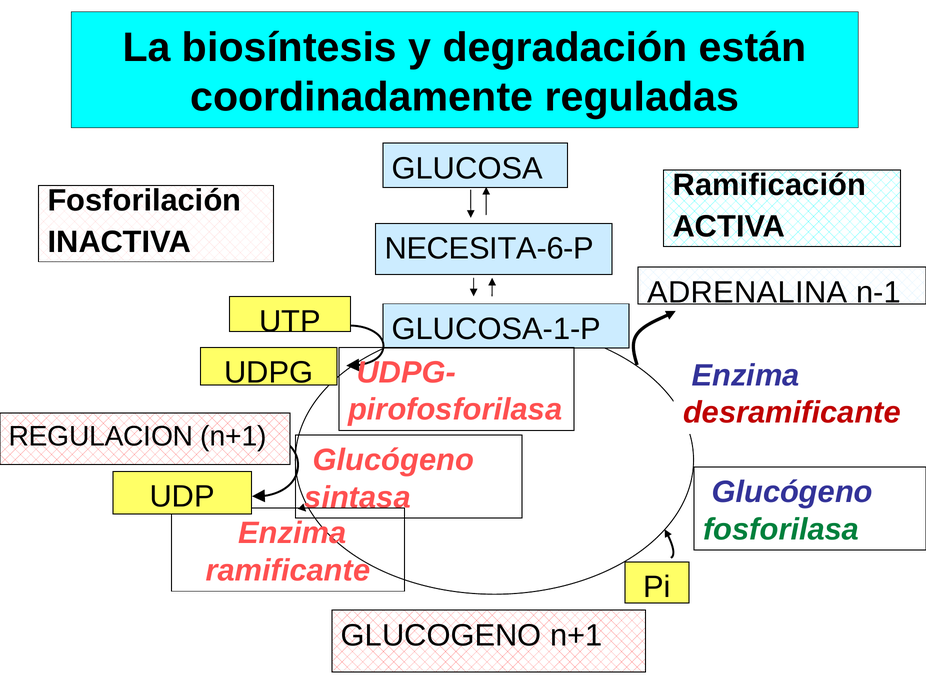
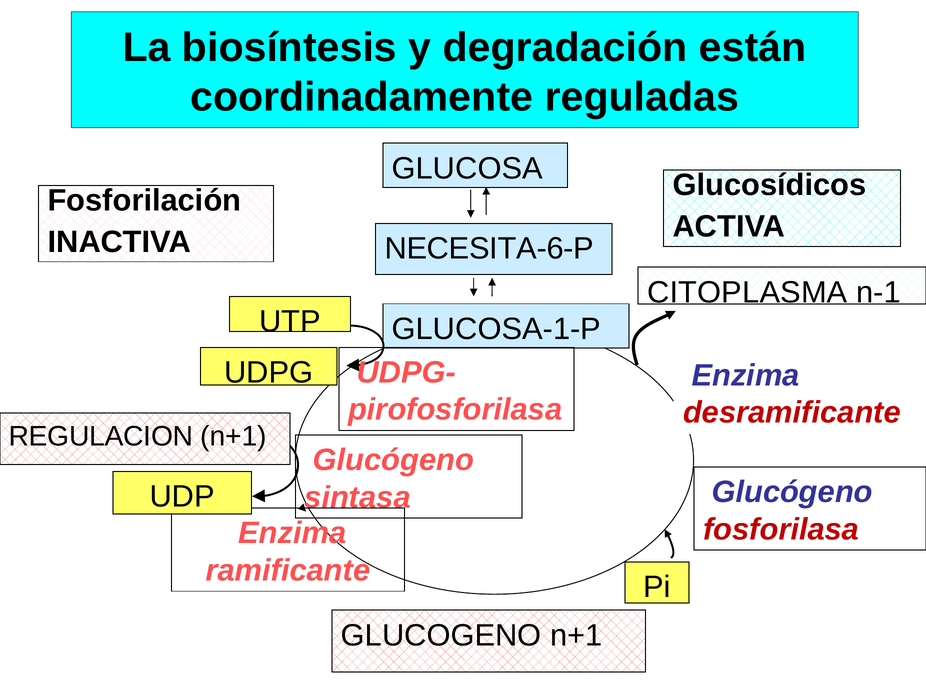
Ramificación: Ramificación -> Glucosídicos (769, 185)
ADRENALINA: ADRENALINA -> CITOPLASMA (747, 292)
fosforilasa colour: green -> red (781, 529)
